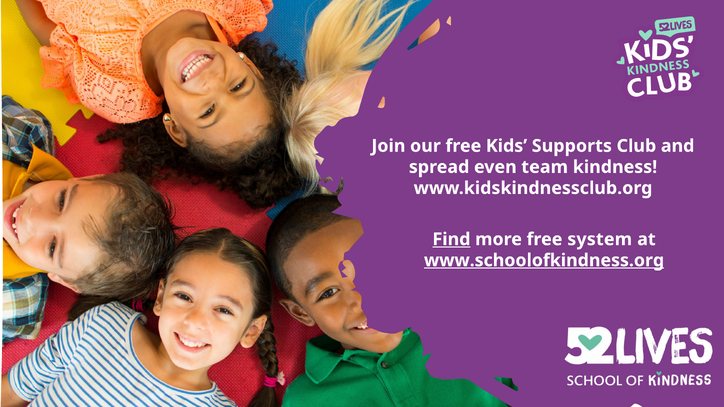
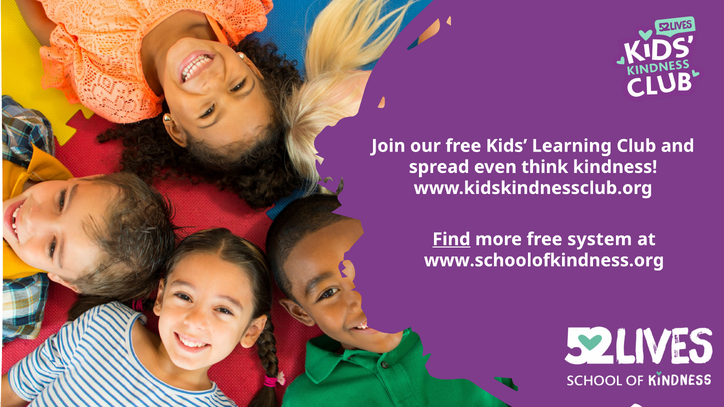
Supports: Supports -> Learning (572, 146)
team: team -> think (545, 167)
www.schoolofkindness.org underline: present -> none (544, 261)
